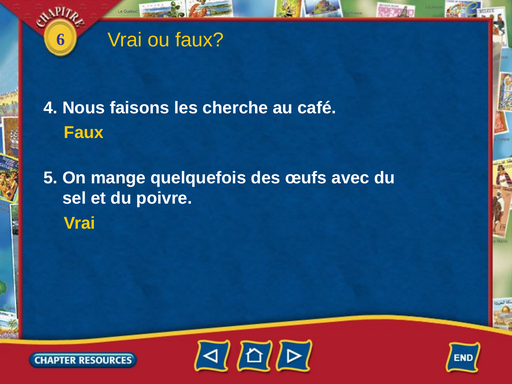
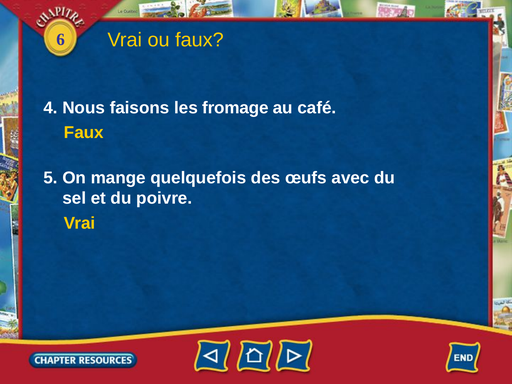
cherche: cherche -> fromage (235, 108)
